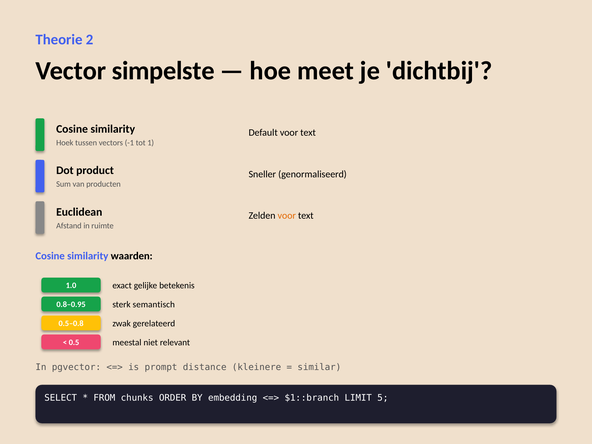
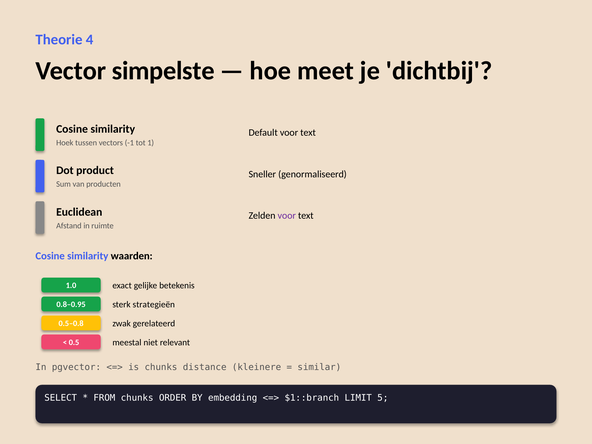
2: 2 -> 4 (90, 39)
voor colour: orange -> purple (287, 216)
semantisch: semantisch -> strategieën (154, 305)
is prompt: prompt -> chunks (161, 367)
